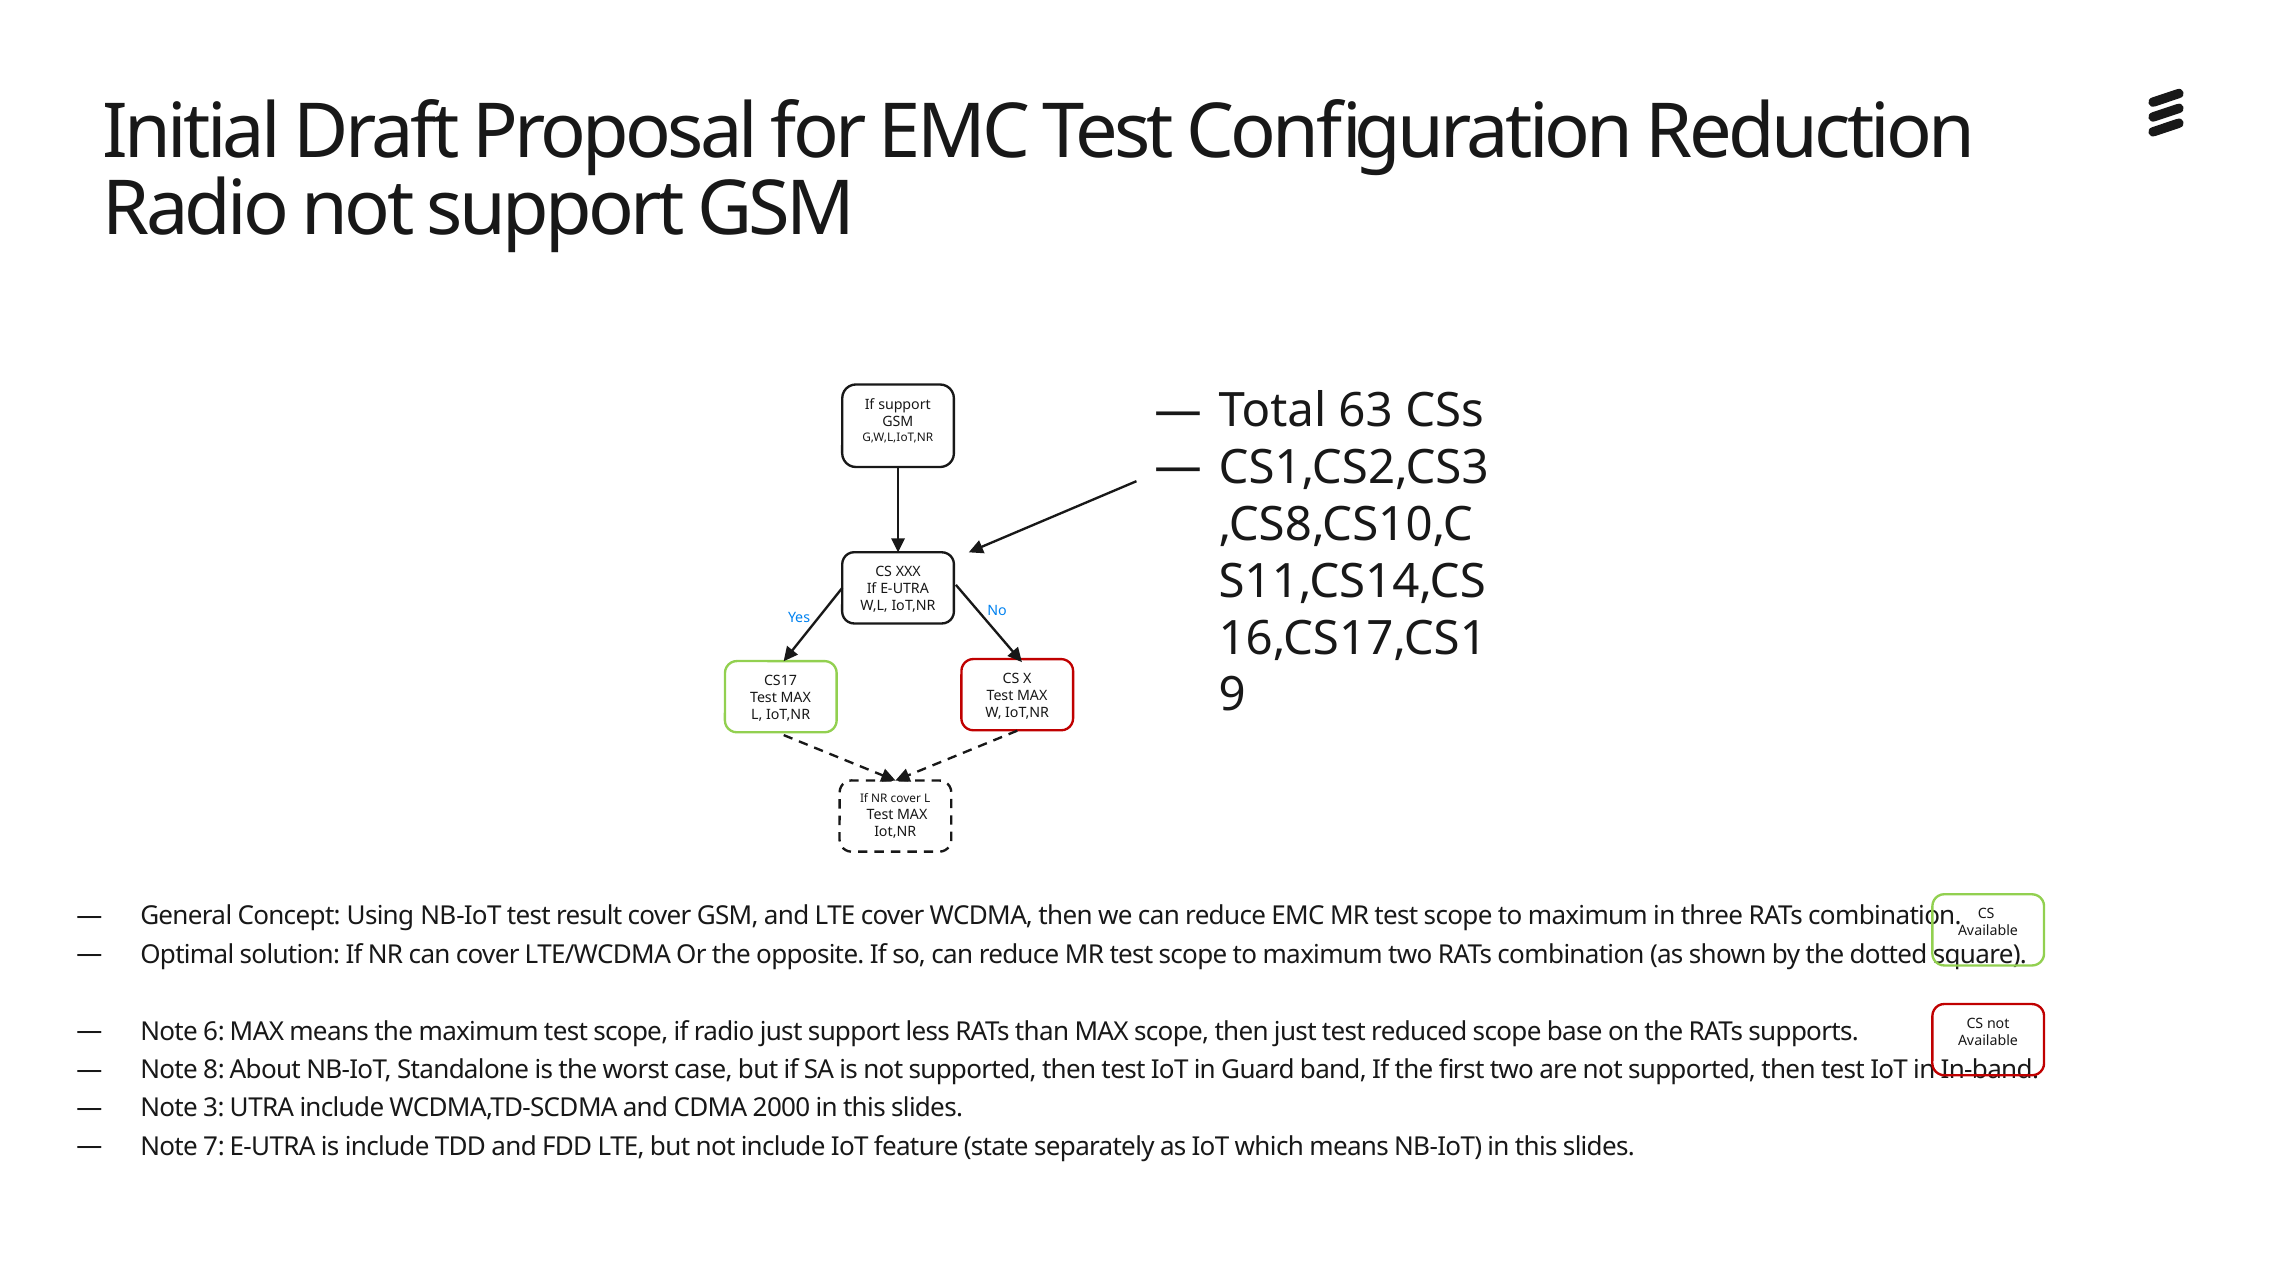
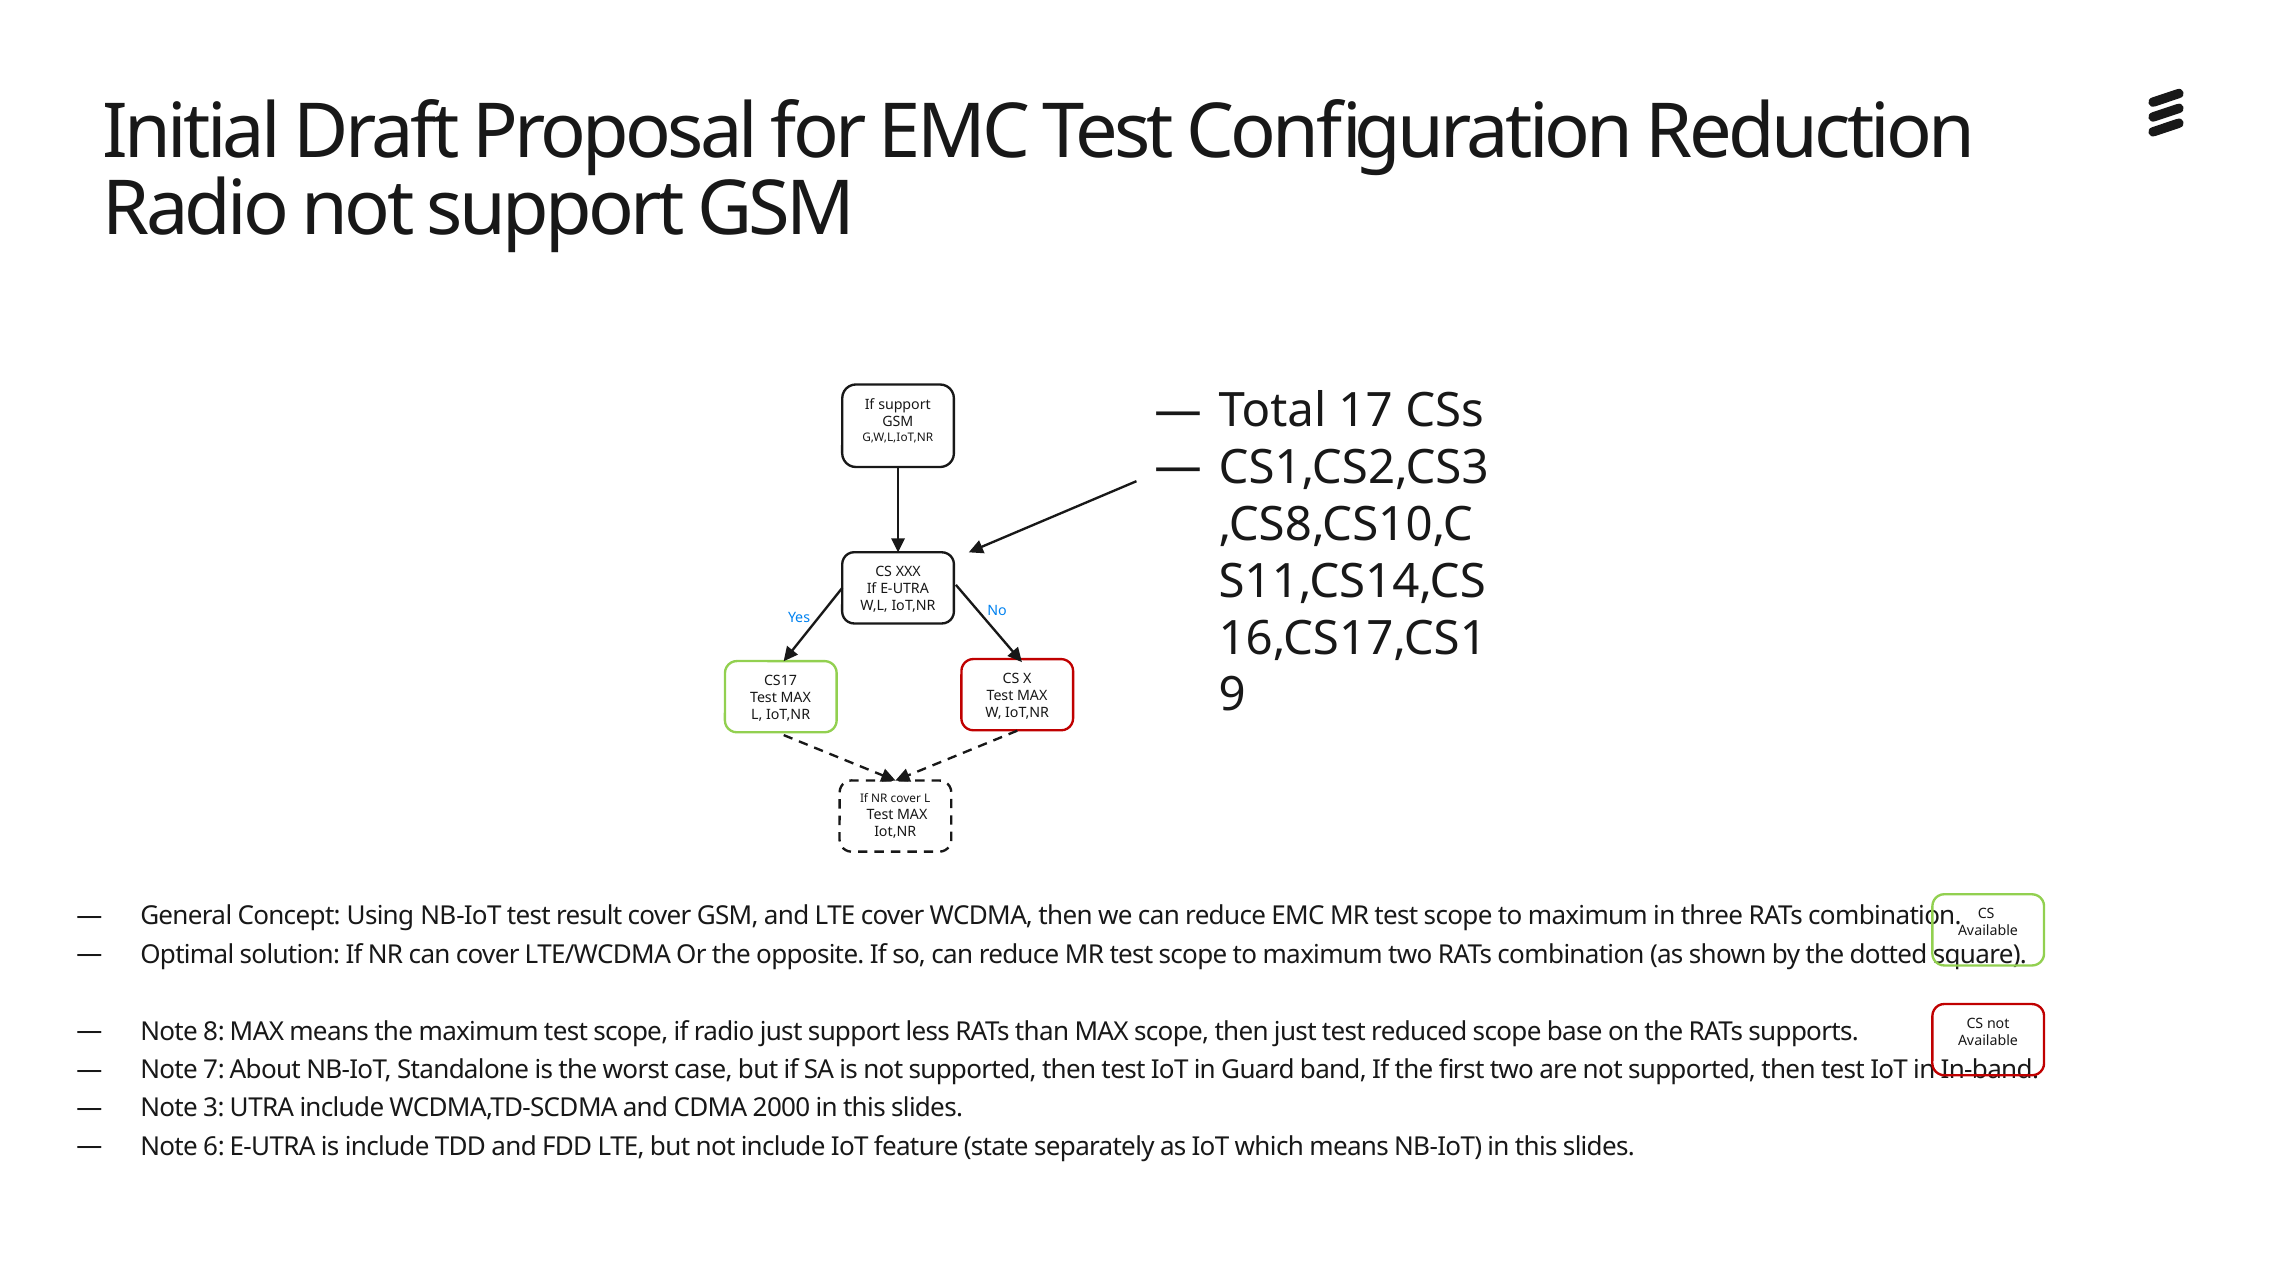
63: 63 -> 17 (1366, 411)
6: 6 -> 8 (214, 1031)
8: 8 -> 7 (214, 1070)
7: 7 -> 6 (214, 1146)
